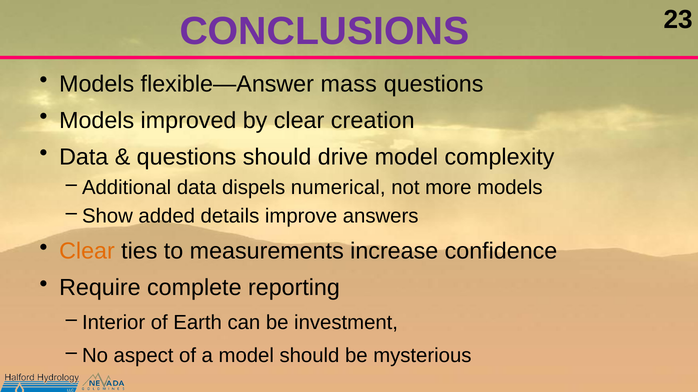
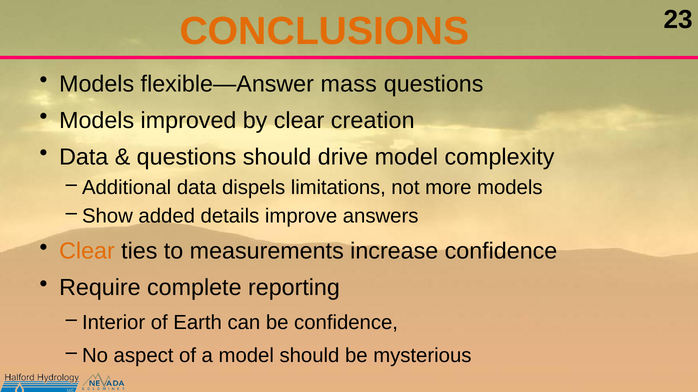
CONCLUSIONS colour: purple -> orange (324, 32)
numerical: numerical -> limitations (338, 188)
be investment: investment -> confidence (346, 323)
